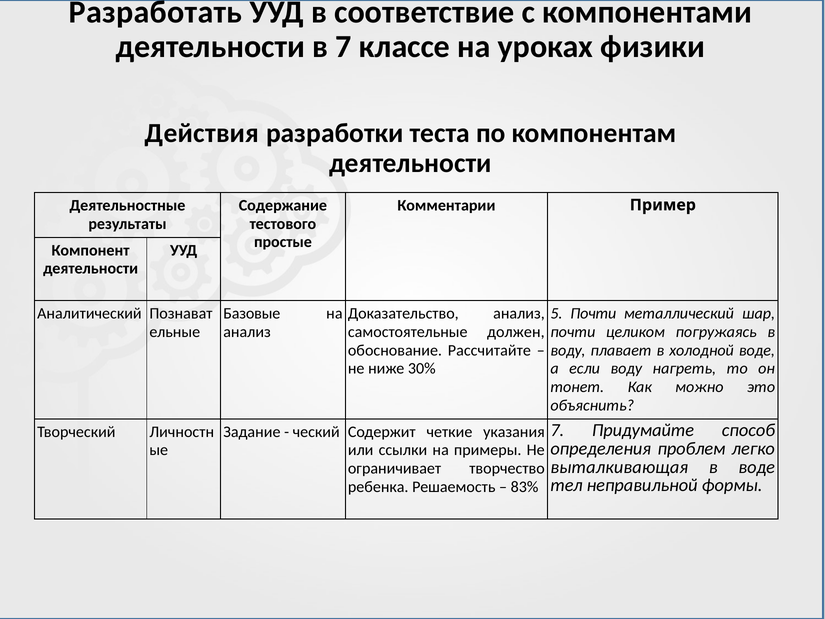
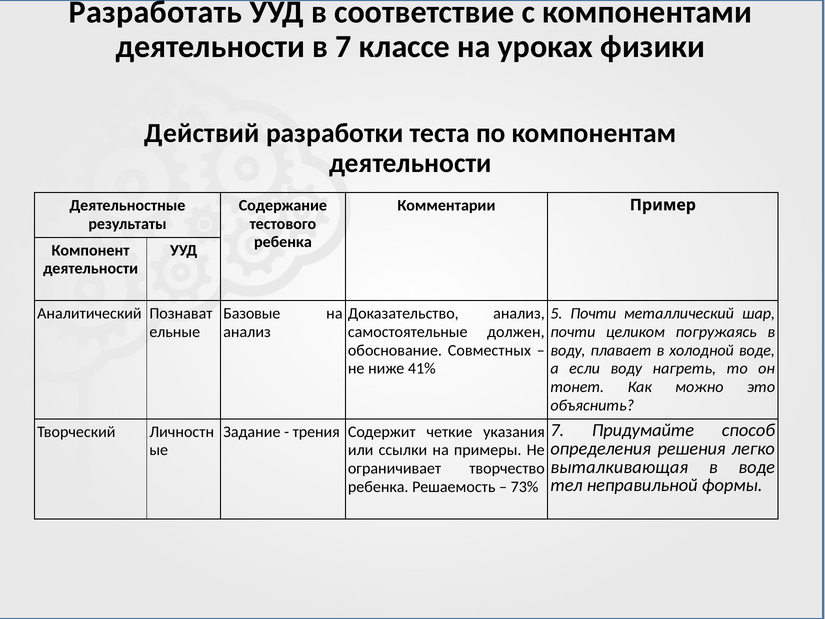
Действия: Действия -> Действий (202, 133)
простые: простые -> ребенка (283, 242)
Рассчитайте: Рассчитайте -> Совместных (489, 350)
30%: 30% -> 41% (422, 368)
ческий: ческий -> трения (316, 432)
проблем: проблем -> решения (691, 449)
83%: 83% -> 73% (525, 487)
